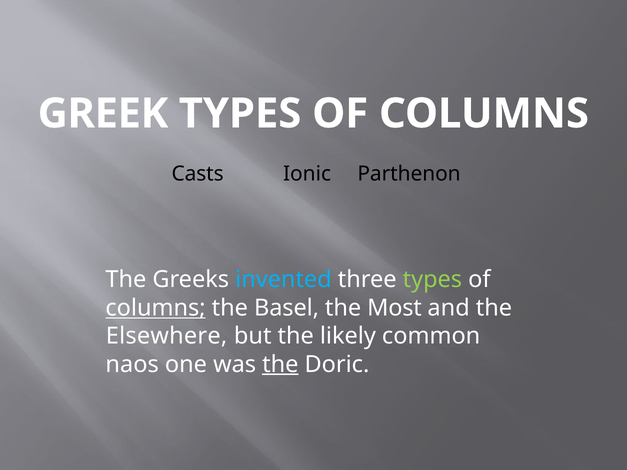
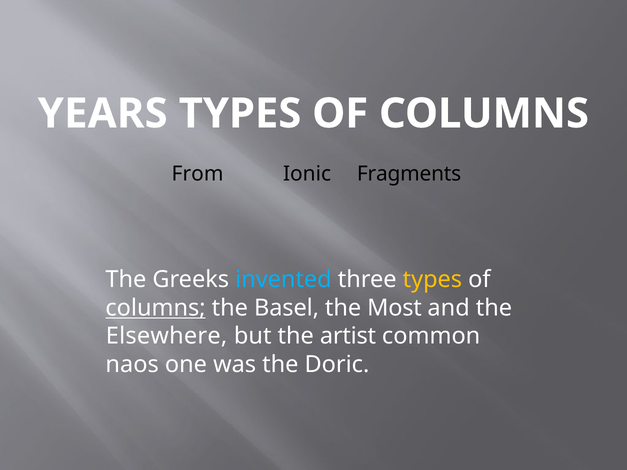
GREEK: GREEK -> YEARS (103, 114)
Casts: Casts -> From (198, 174)
Parthenon: Parthenon -> Fragments (409, 174)
types colour: light green -> yellow (432, 280)
likely: likely -> artist (348, 336)
the underline: present -> none (280, 365)
